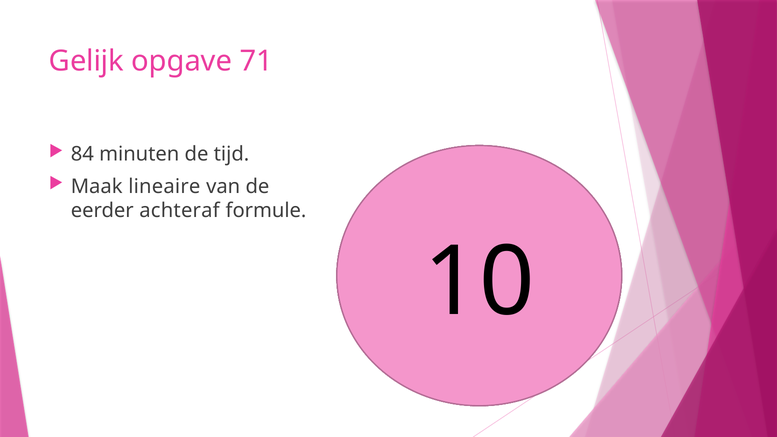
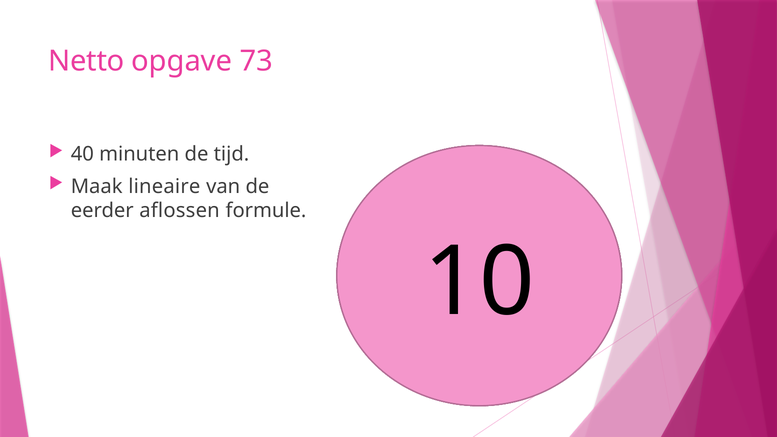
Gelijk: Gelijk -> Netto (86, 61)
71: 71 -> 73 (256, 61)
84: 84 -> 40 (82, 154)
achteraf: achteraf -> aflossen (180, 211)
